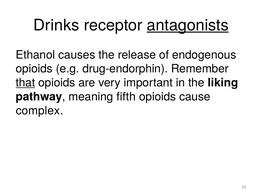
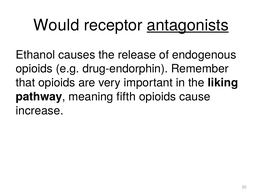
Drinks: Drinks -> Would (56, 25)
that underline: present -> none (25, 83)
complex: complex -> increase (40, 111)
